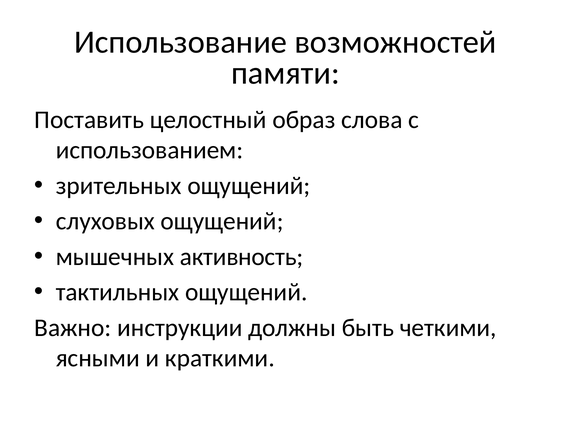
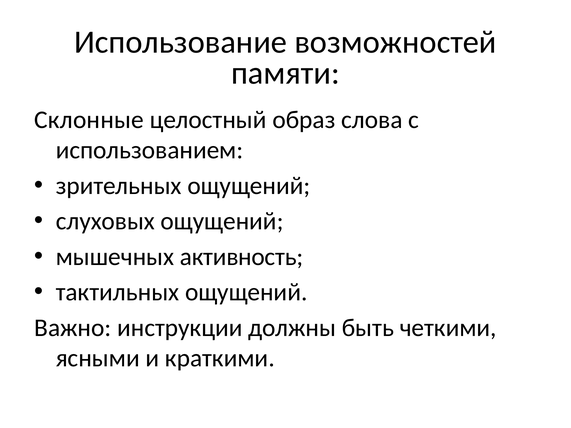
Поставить: Поставить -> Склонные (89, 120)
